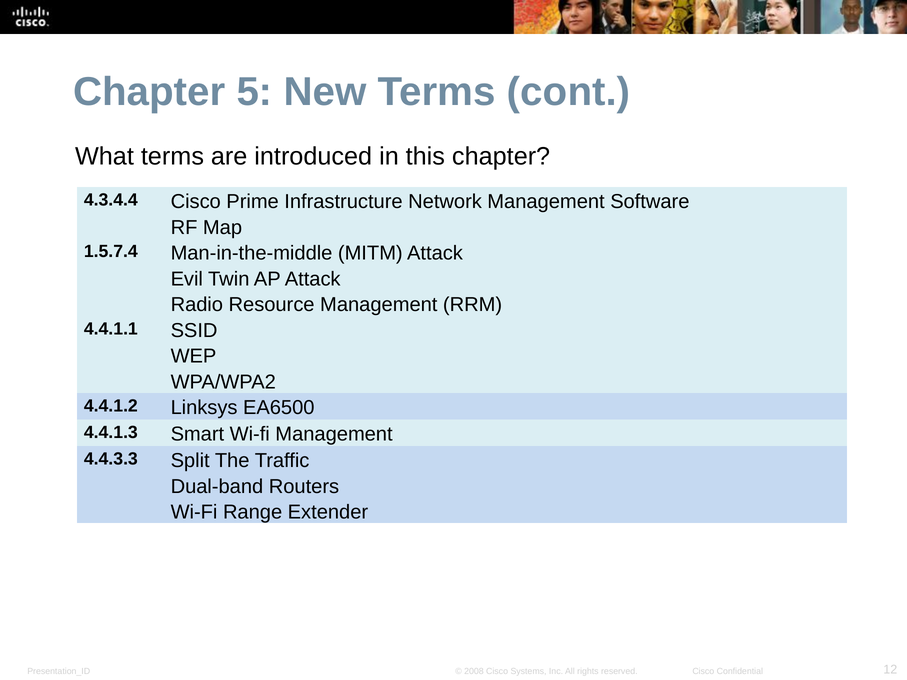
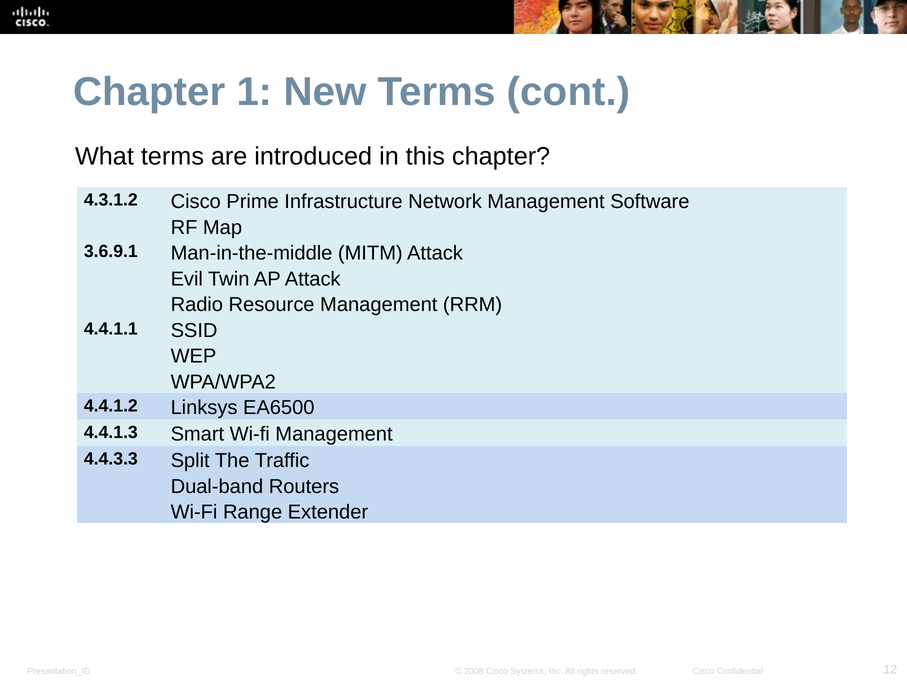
5: 5 -> 1 (254, 92)
4.3.4.4: 4.3.4.4 -> 4.3.1.2 (111, 200)
1.5.7.4: 1.5.7.4 -> 3.6.9.1 (111, 252)
